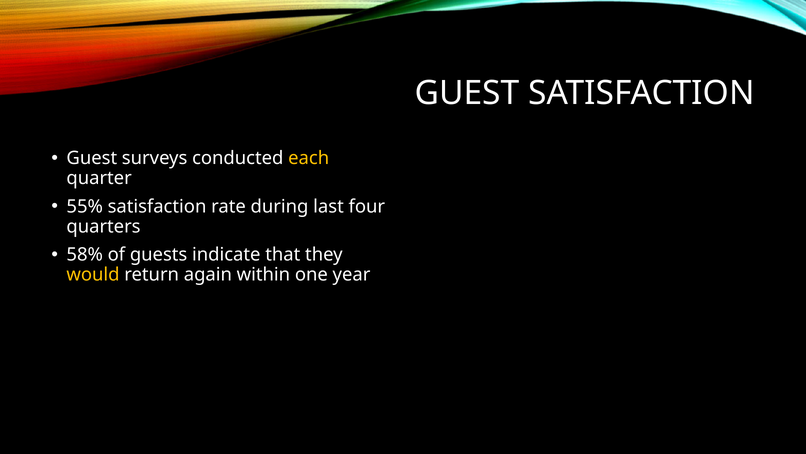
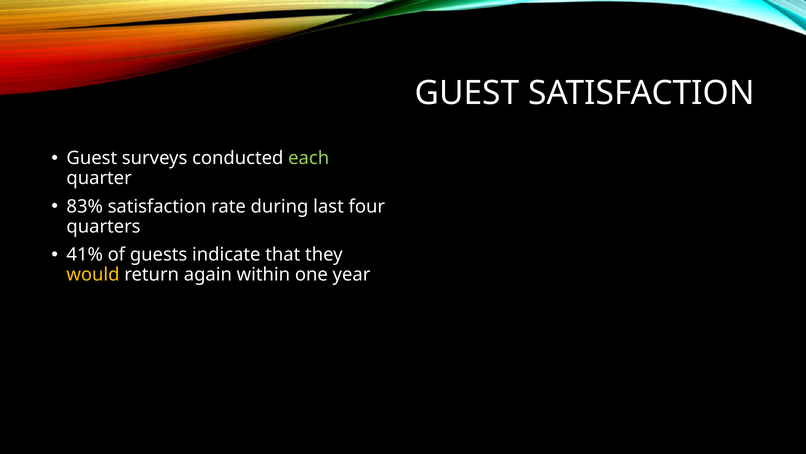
each colour: yellow -> light green (309, 158)
55%: 55% -> 83% (85, 206)
58%: 58% -> 41% (85, 254)
